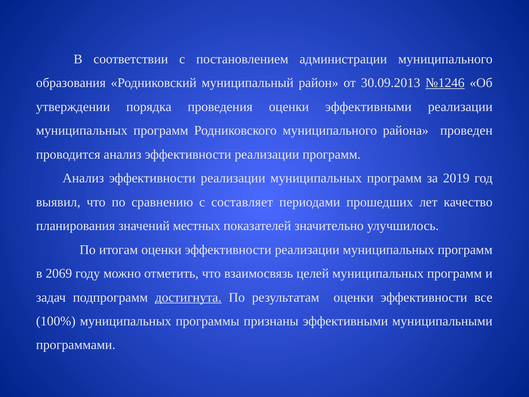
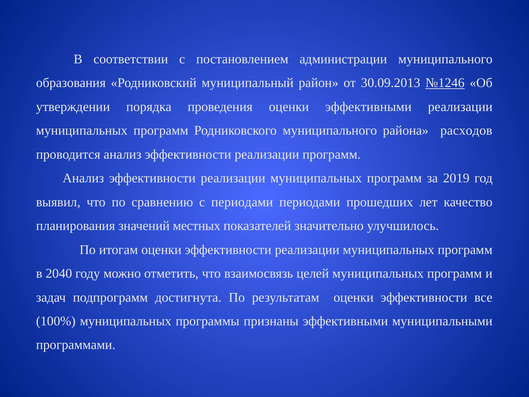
проведен: проведен -> расходов (466, 130)
с составляет: составляет -> периодами (242, 202)
2069: 2069 -> 2040 (59, 273)
достигнута underline: present -> none (188, 297)
